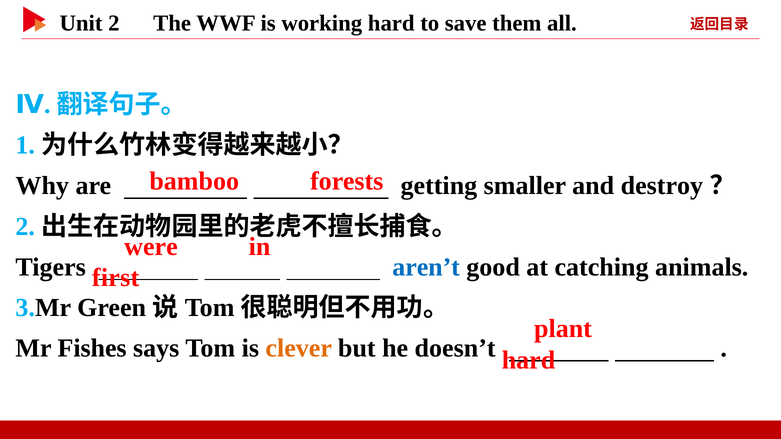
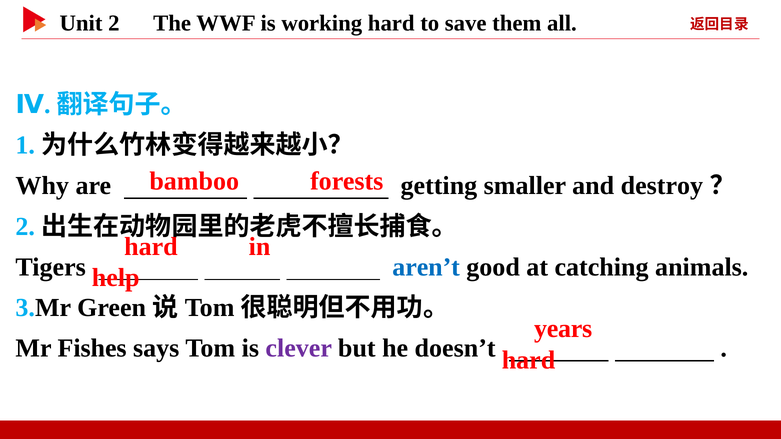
were: were -> hard (151, 247)
first: first -> help (116, 278)
plant: plant -> years (563, 329)
clever colour: orange -> purple (299, 348)
